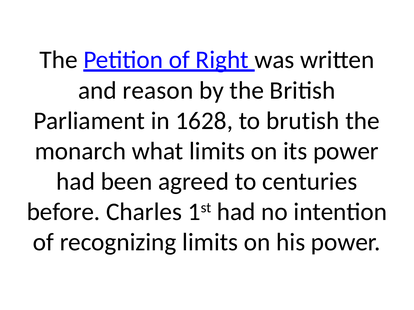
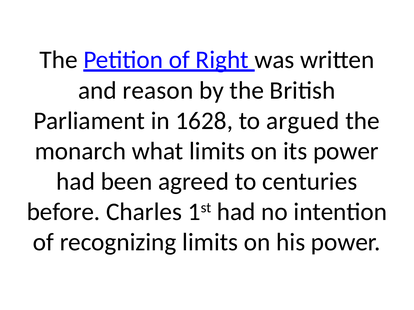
brutish: brutish -> argued (303, 121)
